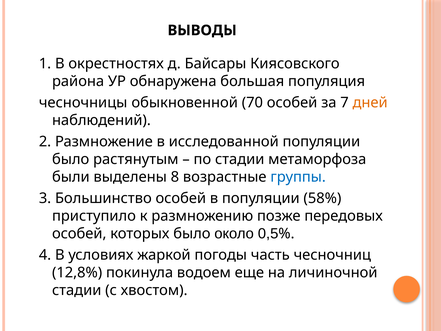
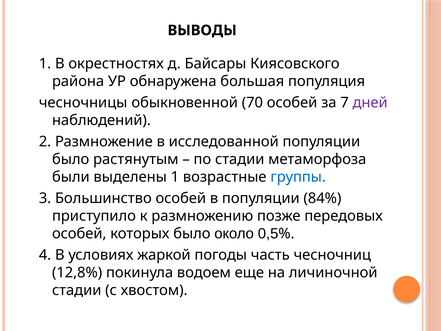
дней colour: orange -> purple (370, 103)
выделены 8: 8 -> 1 (175, 177)
58%: 58% -> 84% (322, 198)
